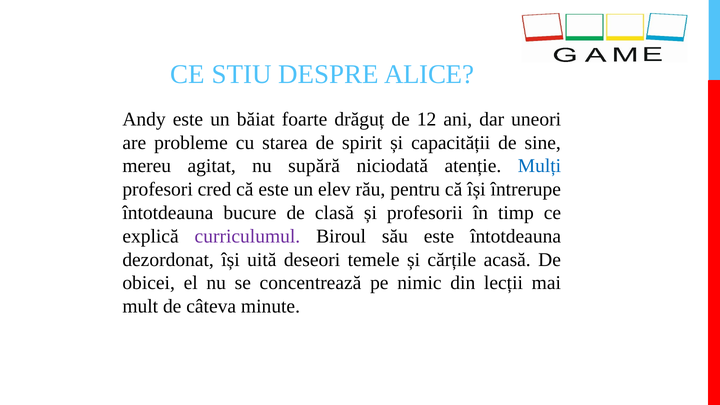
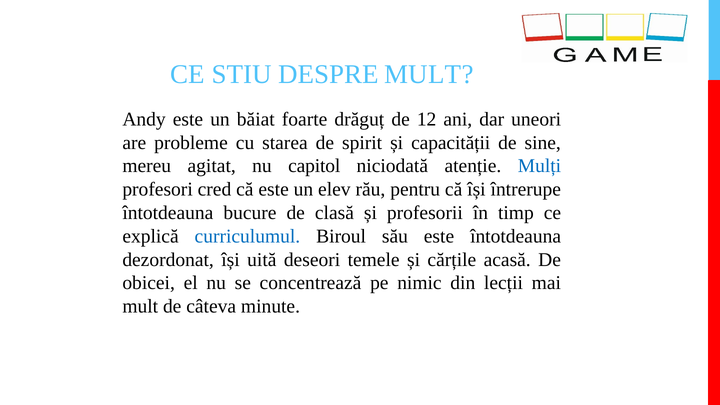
DESPRE ALICE: ALICE -> MULT (429, 74)
supără: supără -> capitol (314, 166)
curriculumul colour: purple -> blue (247, 236)
